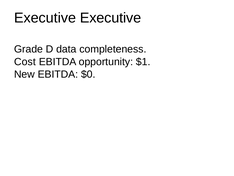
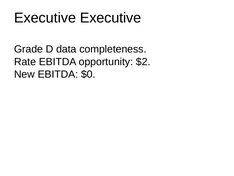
Cost: Cost -> Rate (25, 62)
$1: $1 -> $2 (143, 62)
